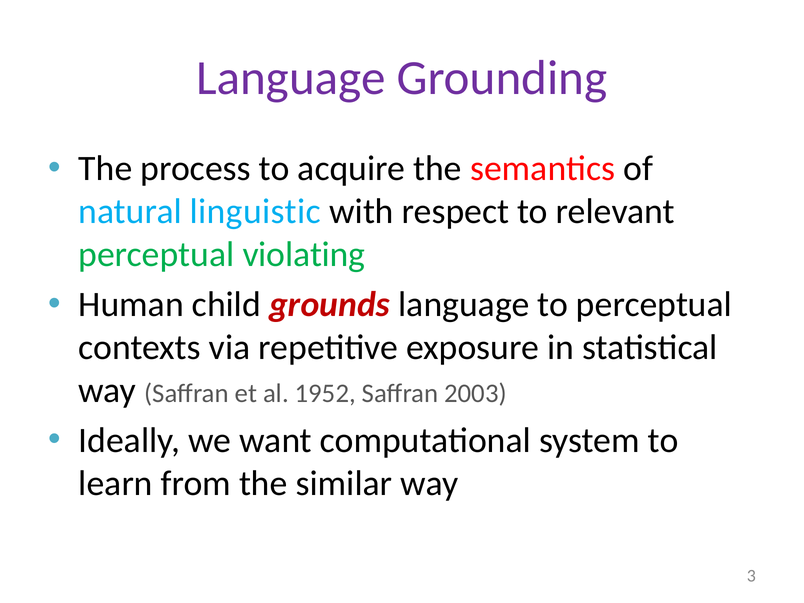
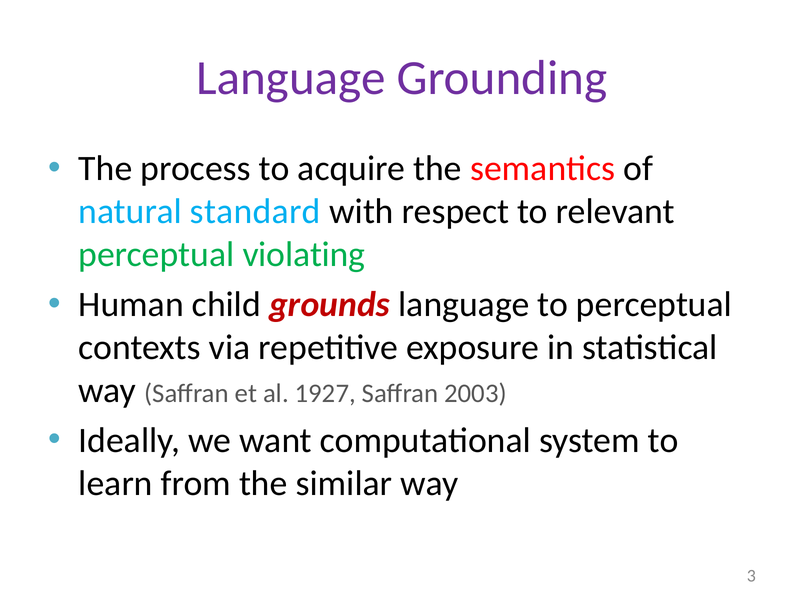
linguistic: linguistic -> standard (255, 212)
1952: 1952 -> 1927 (325, 393)
